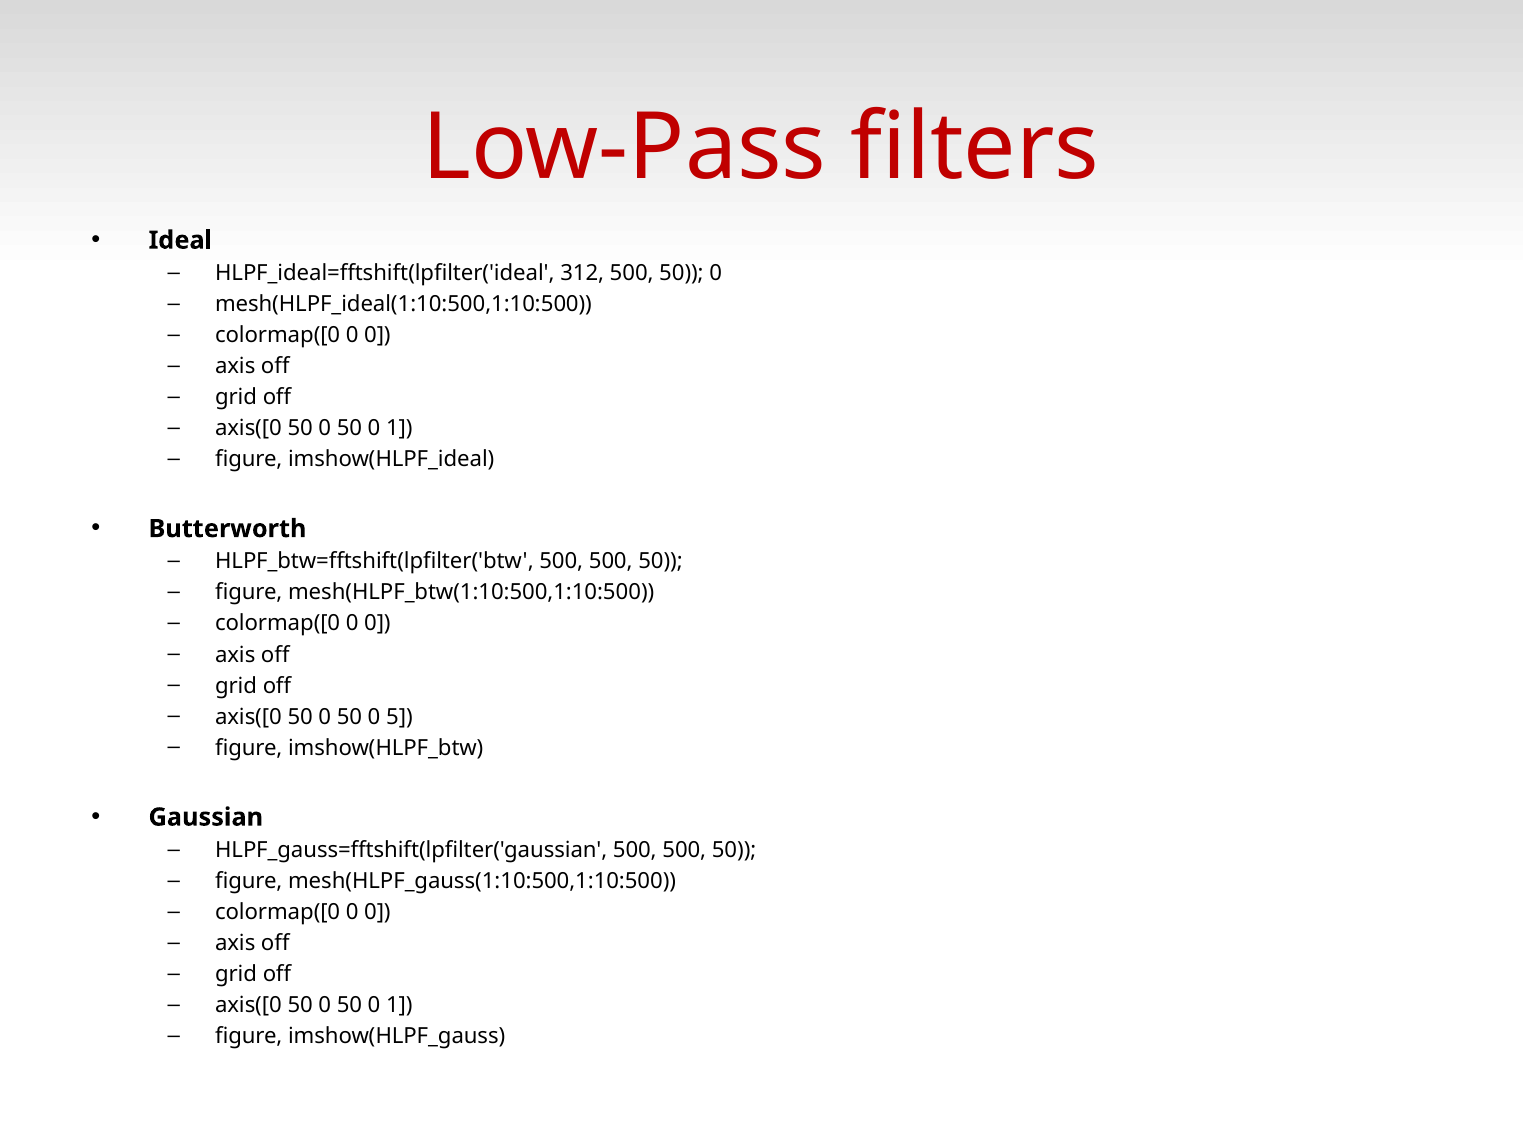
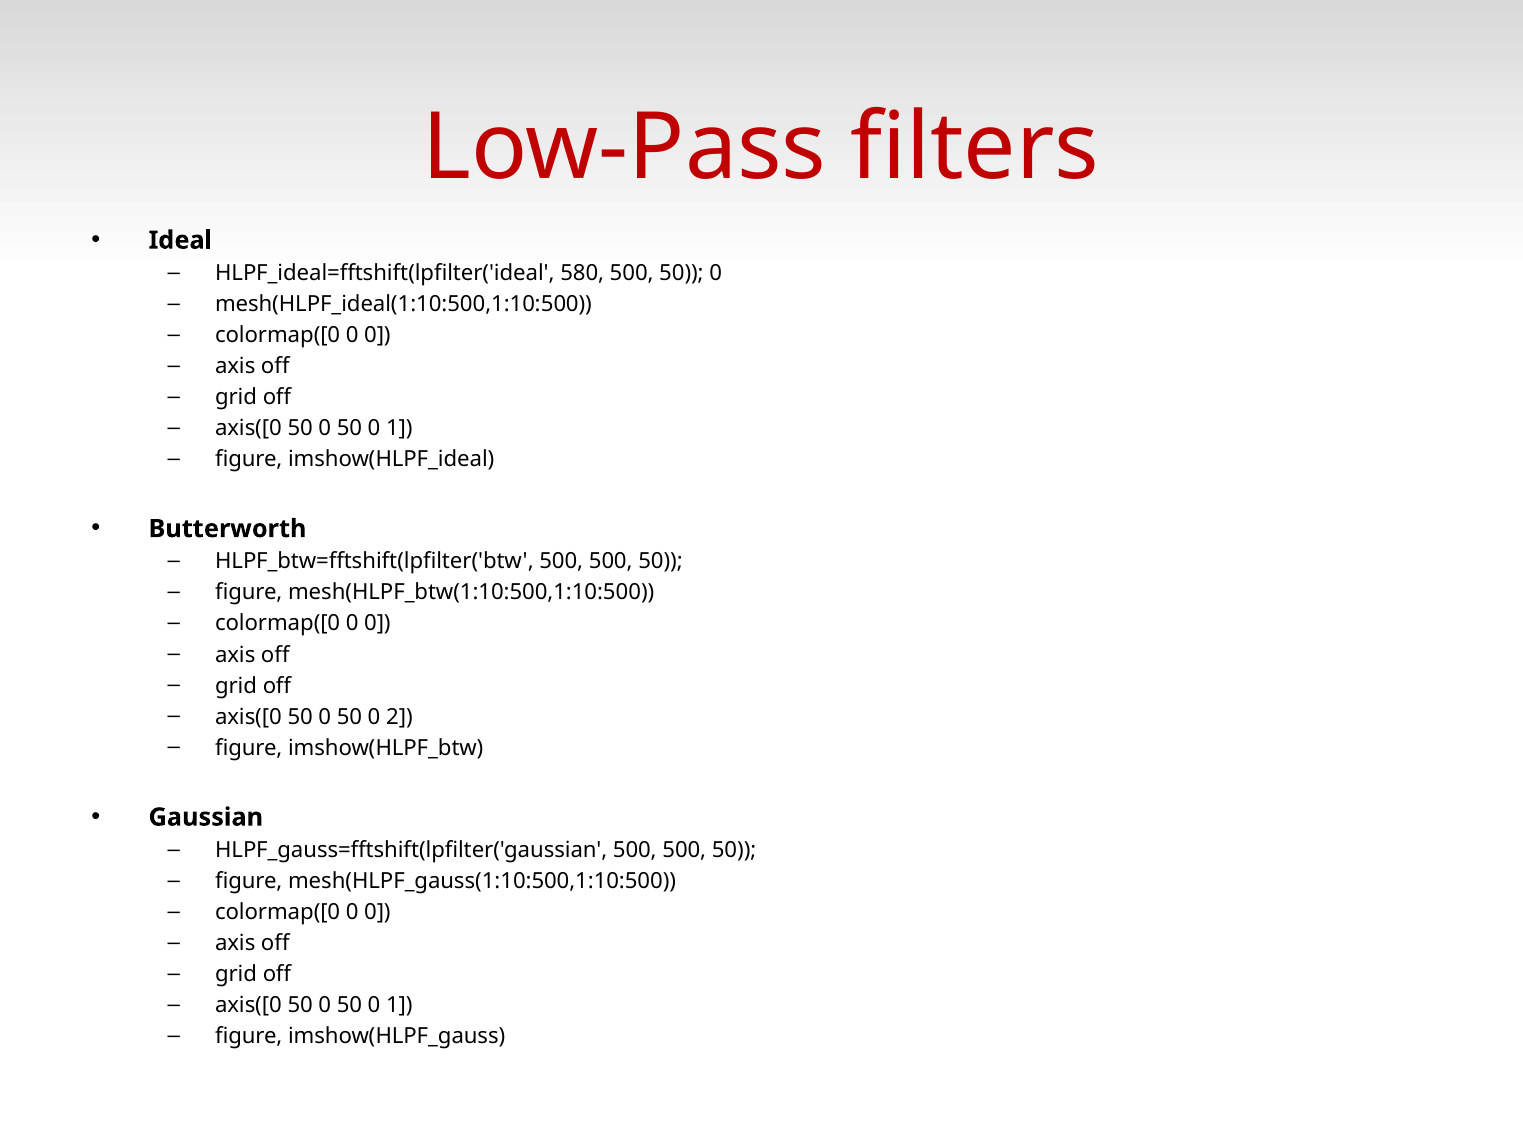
312: 312 -> 580 (582, 273)
5: 5 -> 2 (399, 717)
